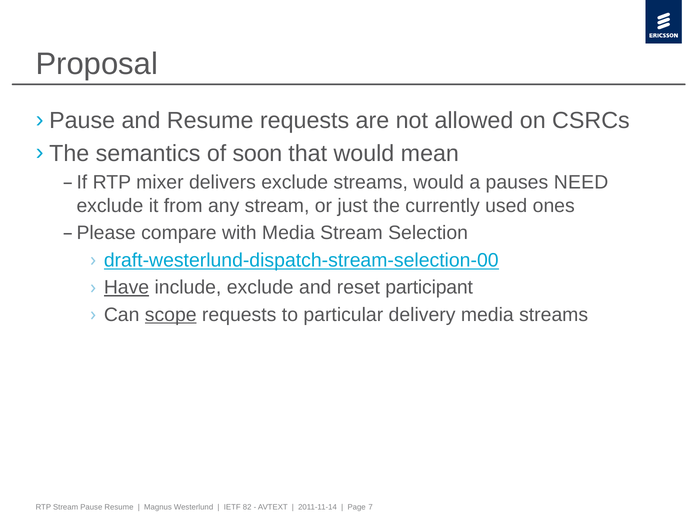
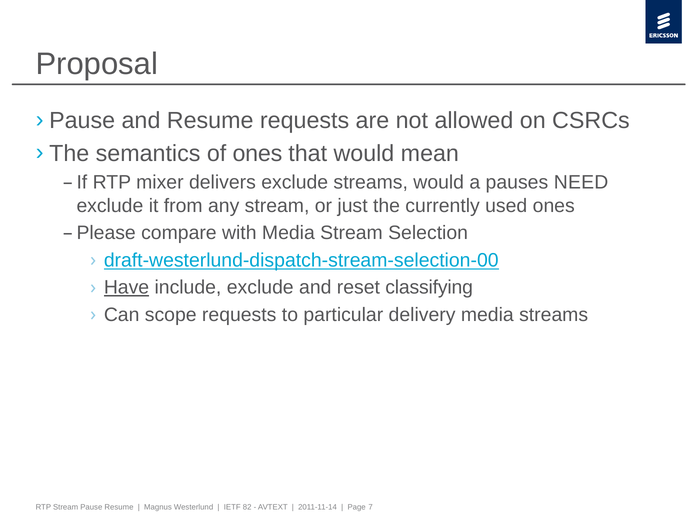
of soon: soon -> ones (257, 153)
participant: participant -> classifying (429, 287)
scope underline: present -> none (171, 314)
